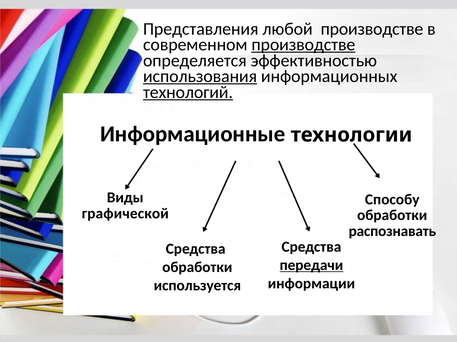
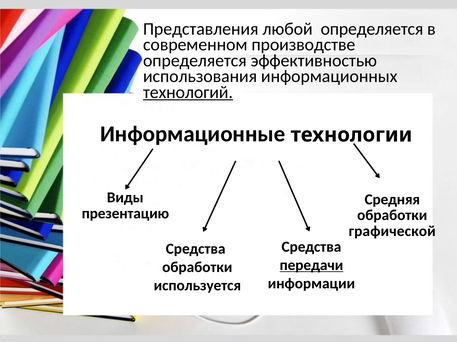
любой производстве: производстве -> определяется (372, 29)
производстве underline: present -> none (303, 45)
использования underline: present -> none (200, 77)
Способу: Способу -> Средняя (392, 200)
графической: графической -> презентацию (125, 214)
распознавать: распознавать -> графической (392, 232)
